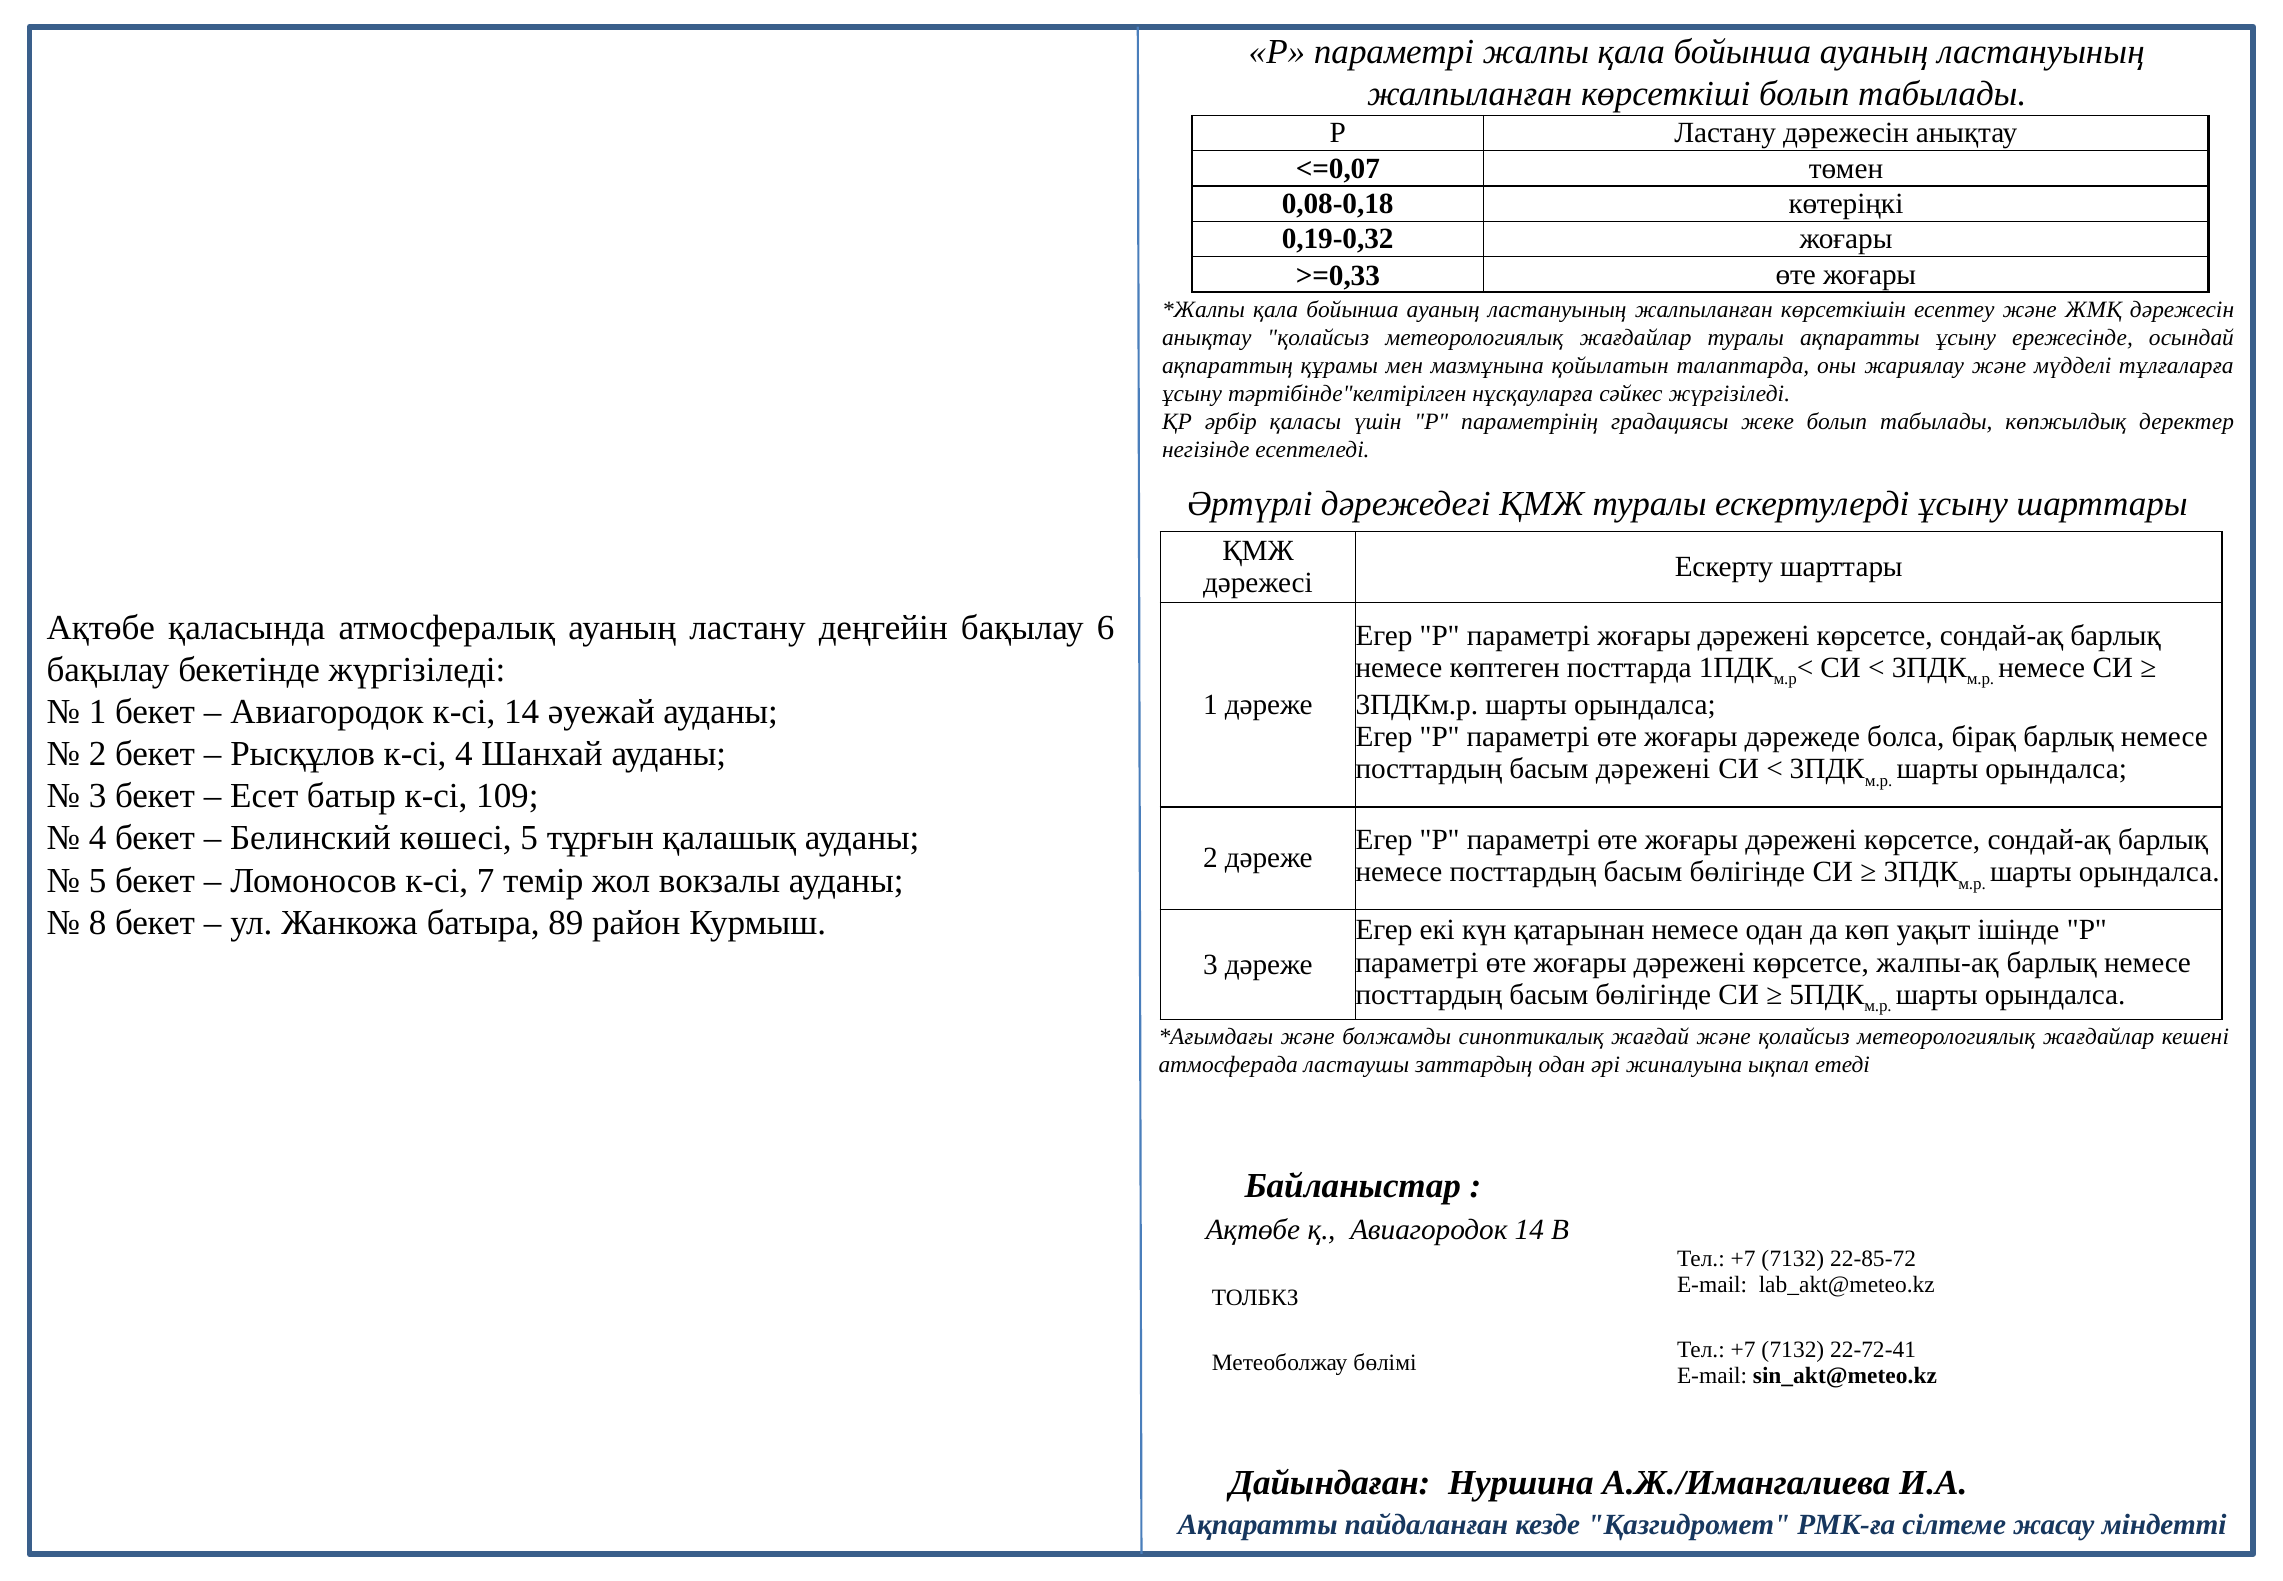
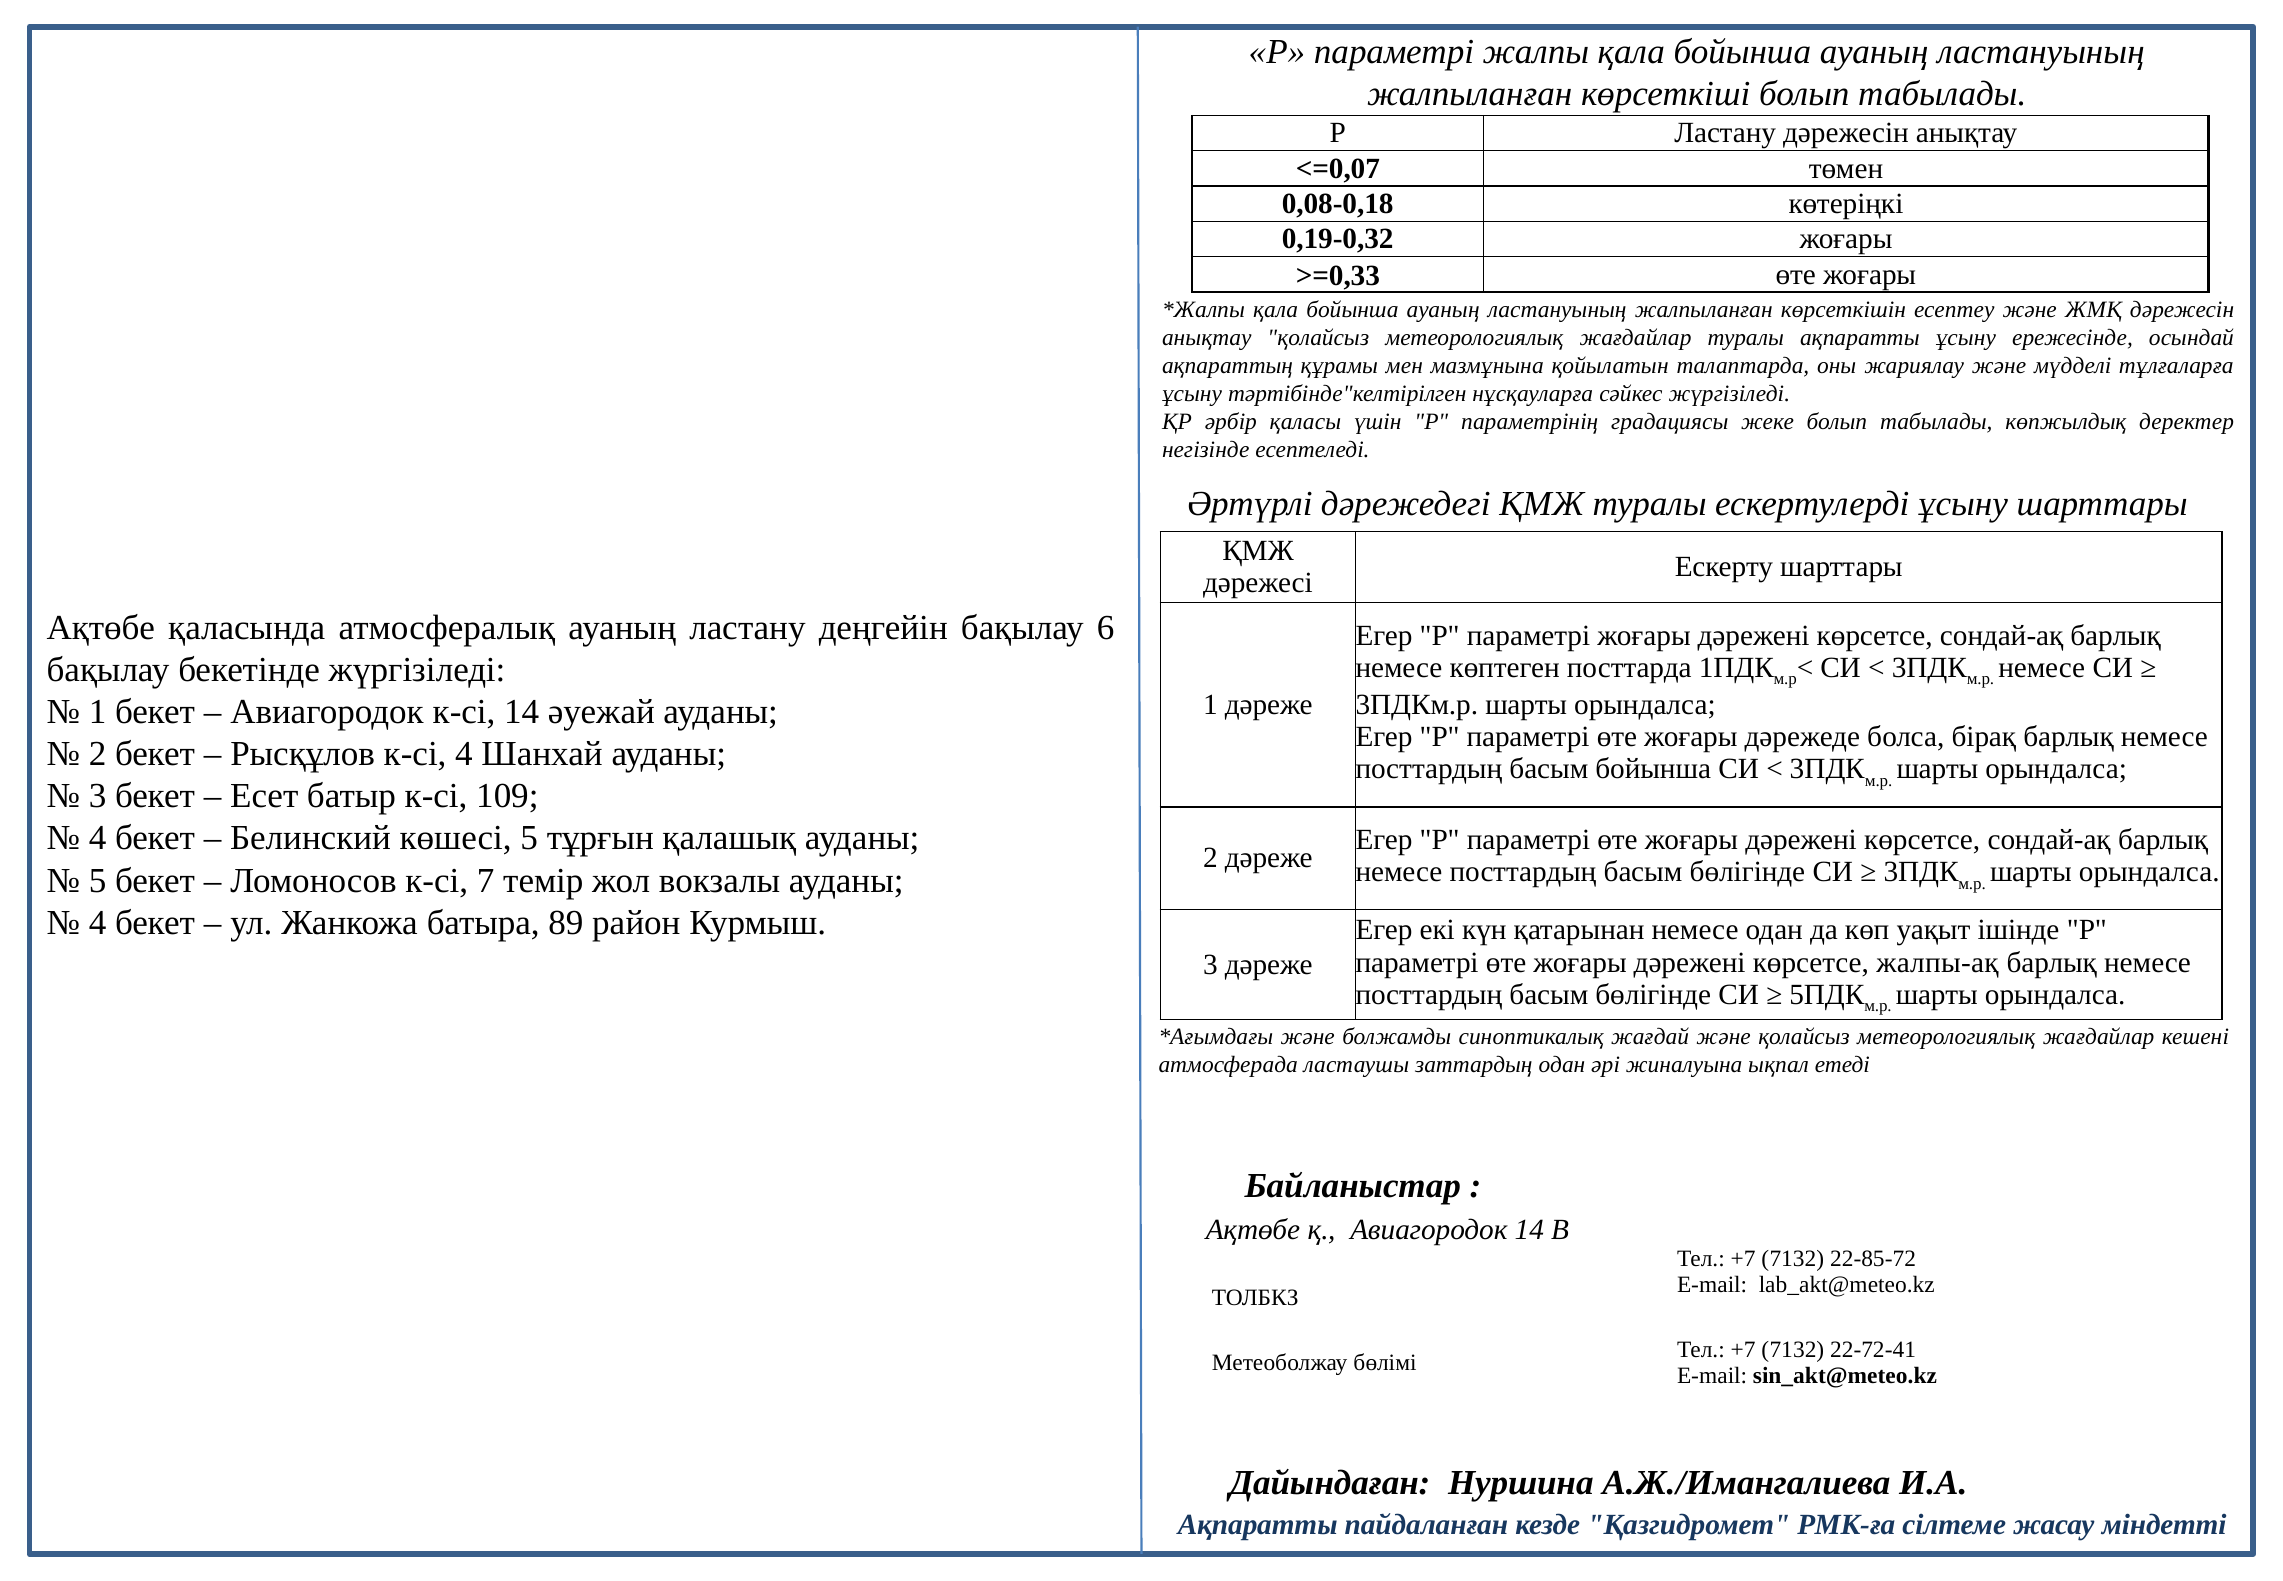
басым дәрежені: дәрежені -> бойынша (1653, 769)
8: 8 -> 4 (98, 922)
